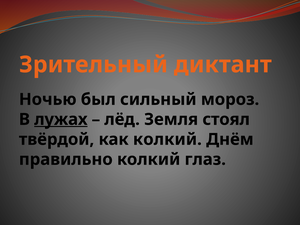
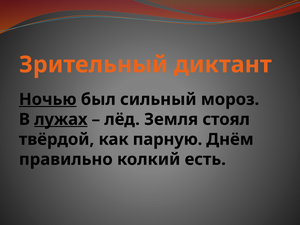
Ночью underline: none -> present (48, 99)
как колкий: колкий -> парную (167, 139)
глаз: глаз -> есть (205, 159)
